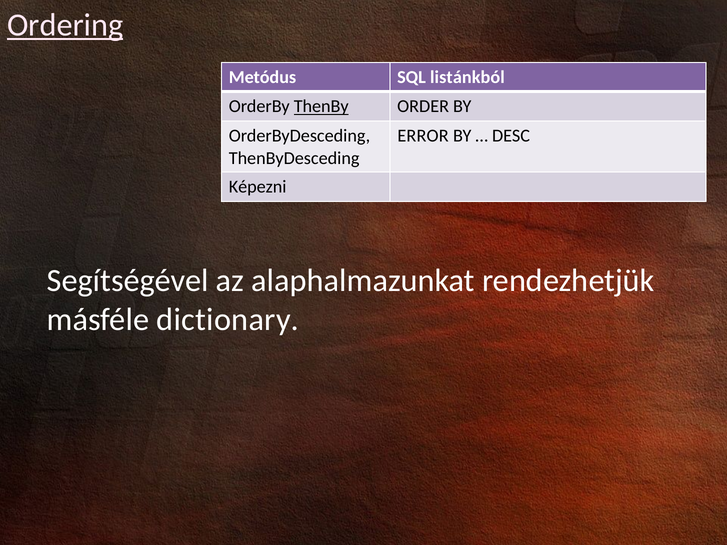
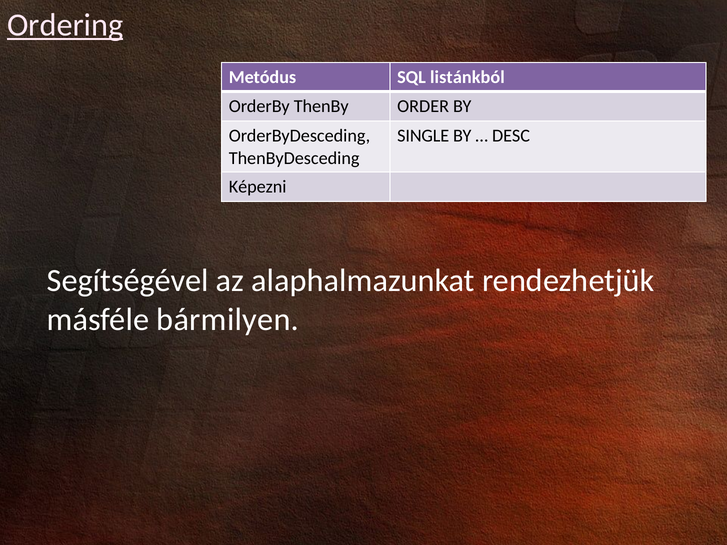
ThenBy underline: present -> none (321, 107)
ERROR: ERROR -> SINGLE (423, 136)
dictionary: dictionary -> bármilyen (228, 320)
